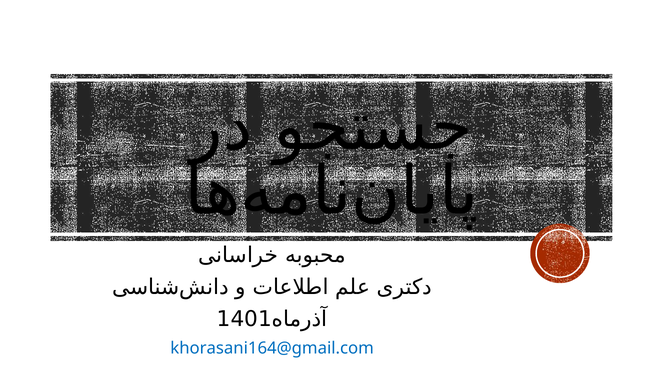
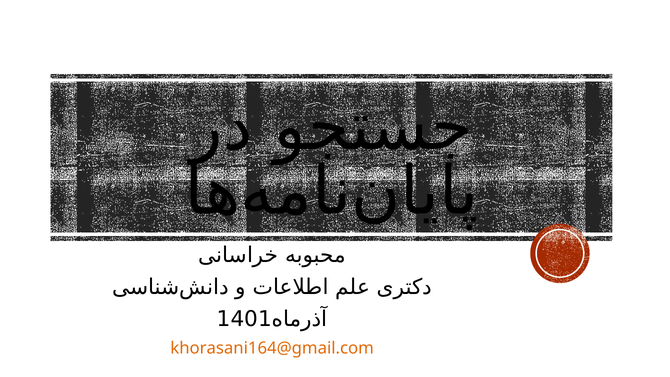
khorasani164@gmail.com colour: blue -> orange (272, 348)
